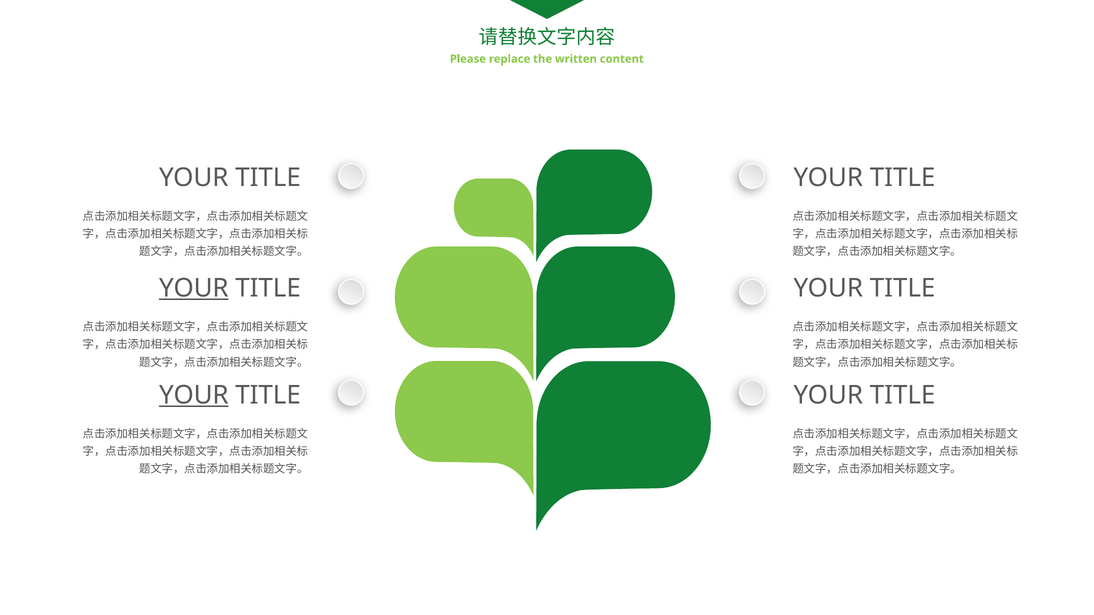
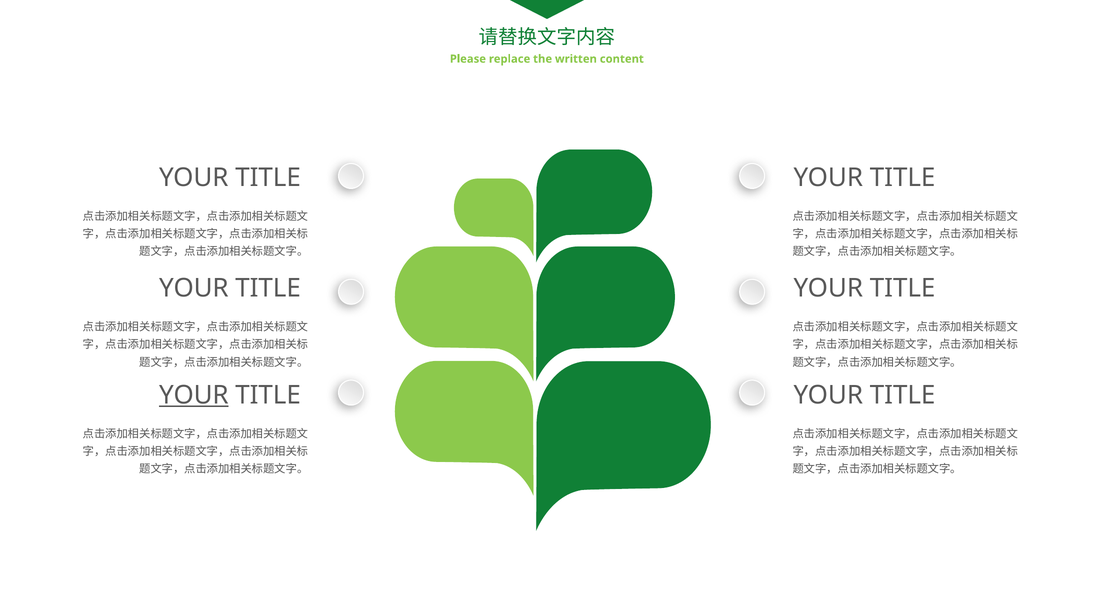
YOUR underline: present -> none (194, 288)
